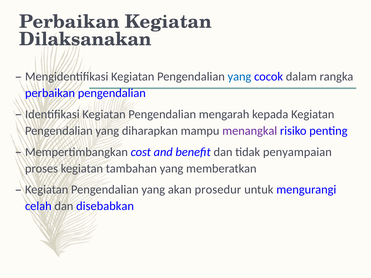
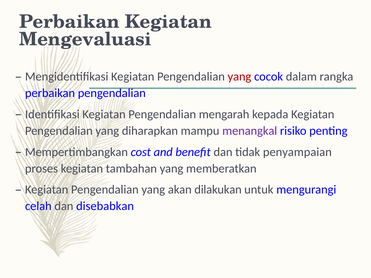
Dilaksanakan: Dilaksanakan -> Mengevaluasi (85, 39)
yang colour: blue -> red (239, 77)
prosedur: prosedur -> dilakukan (218, 190)
